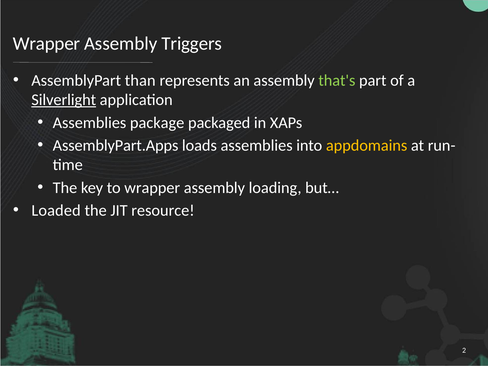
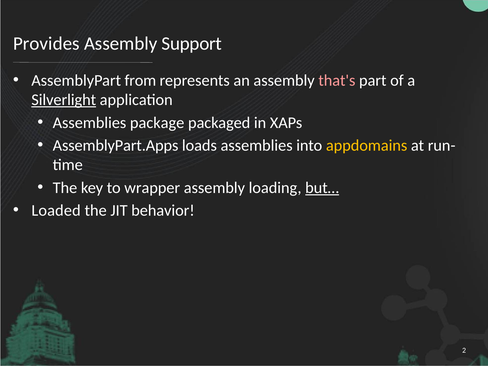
Wrapper: Wrapper -> Provides (46, 44)
Triggers: Triggers -> Support (192, 44)
than: than -> from (140, 80)
that's colour: light green -> pink (337, 80)
but… underline: none -> present (322, 188)
resource: resource -> behavior (163, 210)
